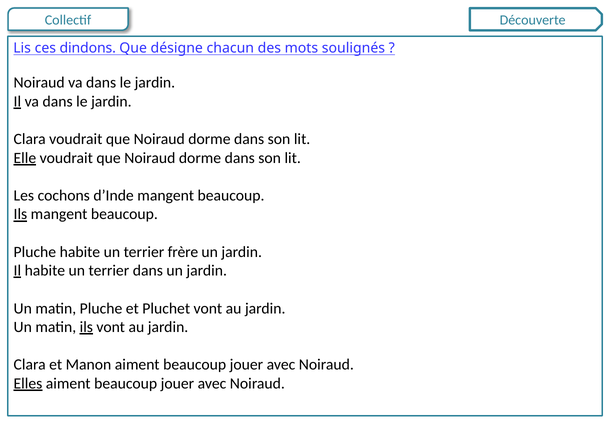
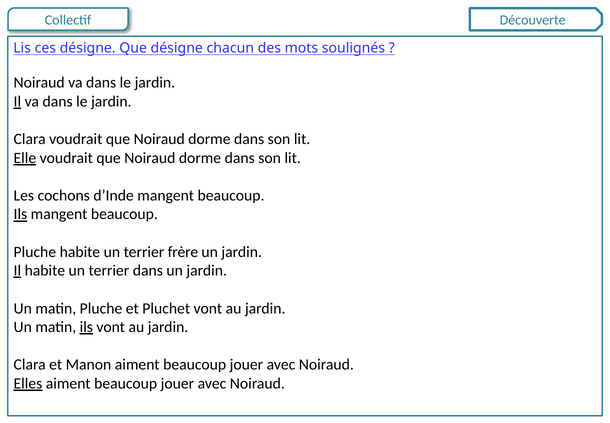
ces dindons: dindons -> désigne (88, 48)
